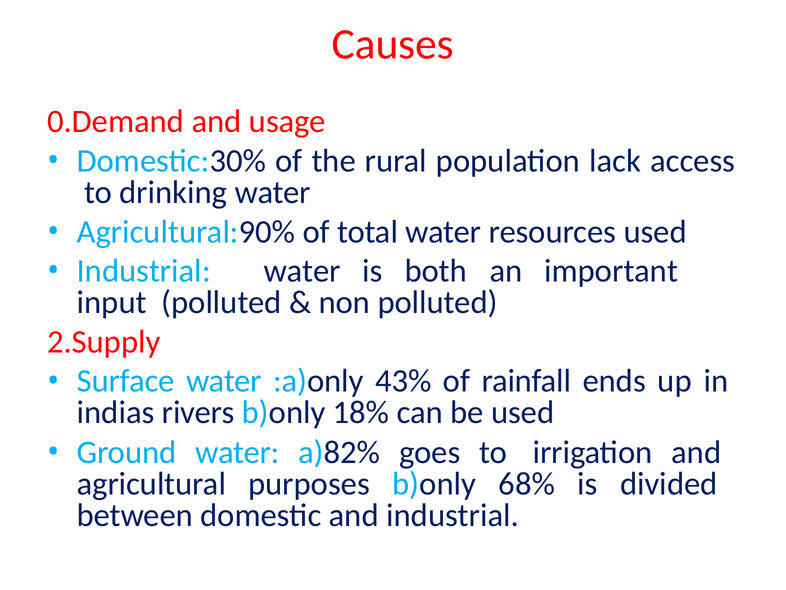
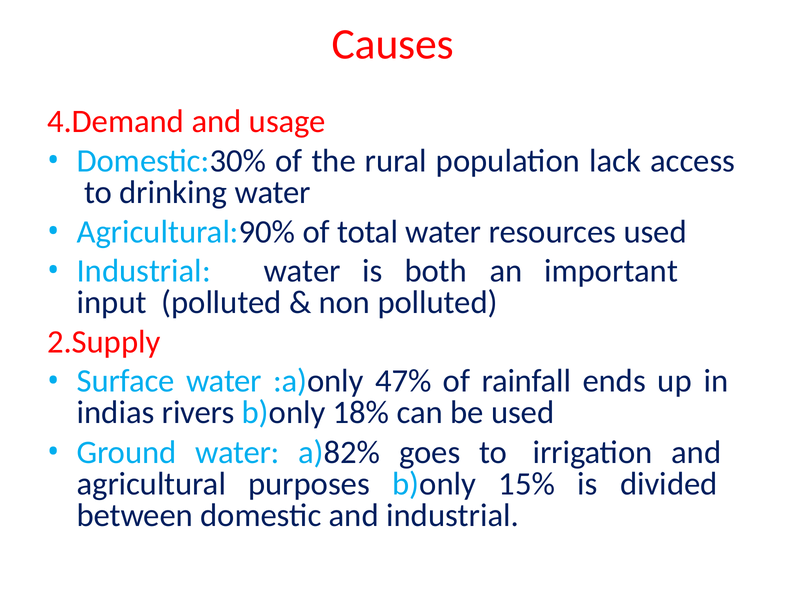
0.Demand: 0.Demand -> 4.Demand (116, 122)
43%: 43% -> 47% (403, 381)
68%: 68% -> 15% (527, 484)
